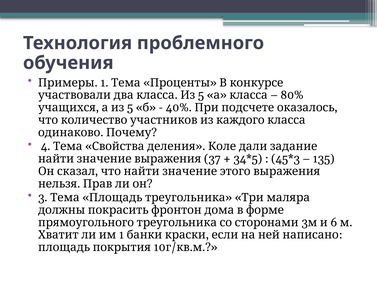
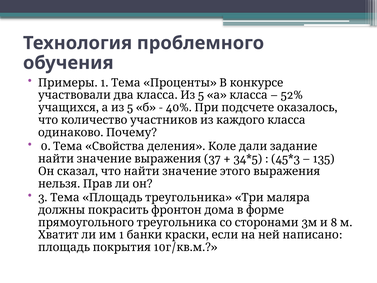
80%: 80% -> 52% (292, 95)
4: 4 -> 0 (46, 146)
6: 6 -> 8 (334, 222)
